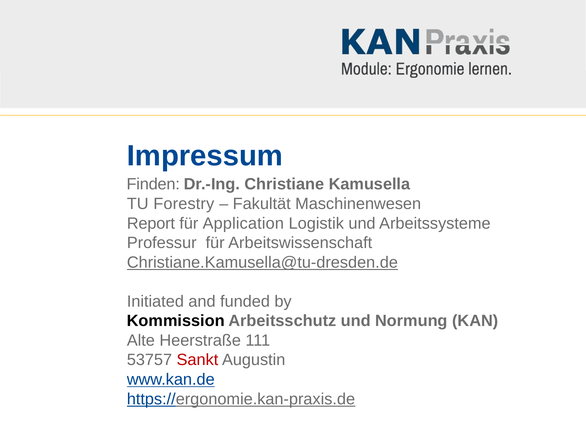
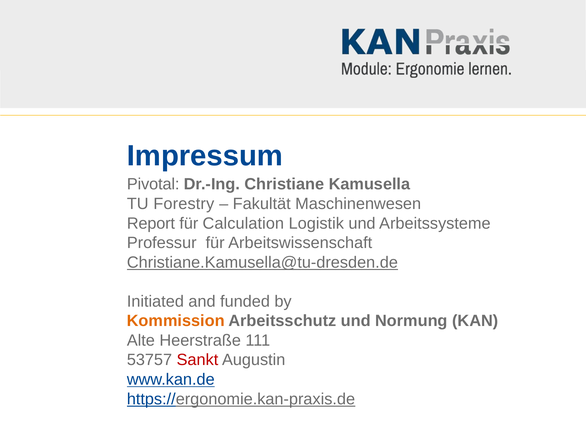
Finden: Finden -> Pivotal (153, 184)
Application: Application -> Calculation (243, 224)
Kommission colour: black -> orange (176, 321)
